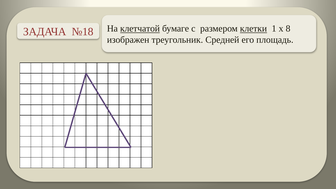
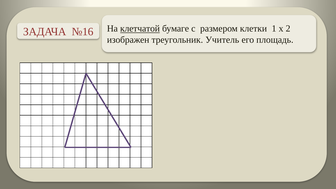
клетки underline: present -> none (253, 29)
8: 8 -> 2 (288, 29)
№18: №18 -> №16 (83, 32)
Средней: Средней -> Учитель (222, 40)
